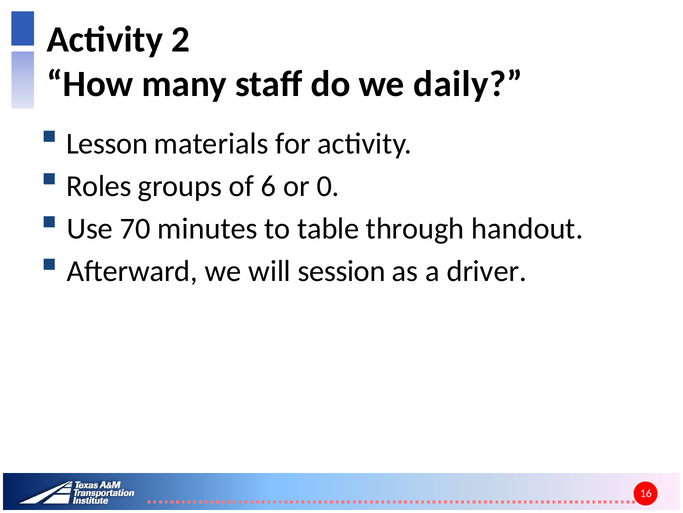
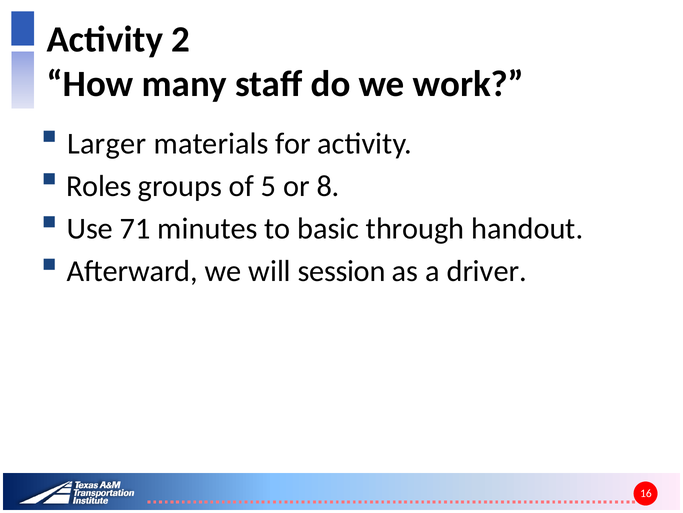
daily: daily -> work (468, 84)
Lesson: Lesson -> Larger (107, 143)
6: 6 -> 5 (269, 186)
0: 0 -> 8 (328, 186)
70: 70 -> 71 (135, 228)
table: table -> basic (328, 228)
